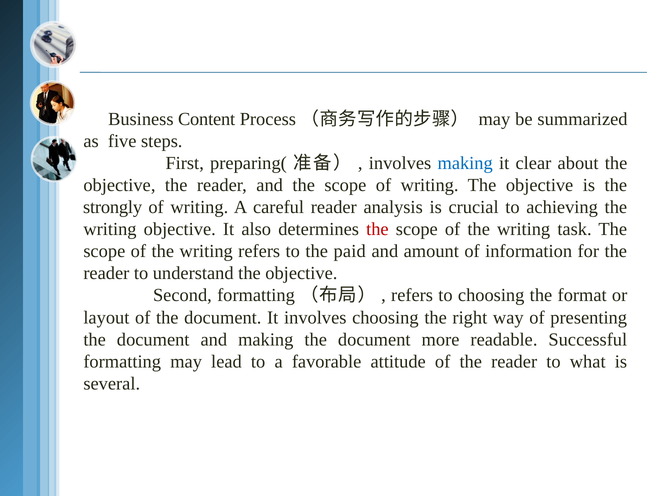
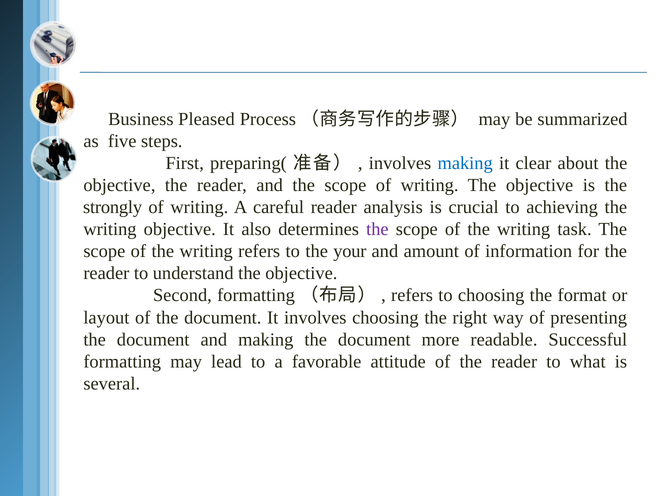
Content: Content -> Pleased (206, 119)
the colour: red -> purple (377, 229)
paid: paid -> your (350, 252)
